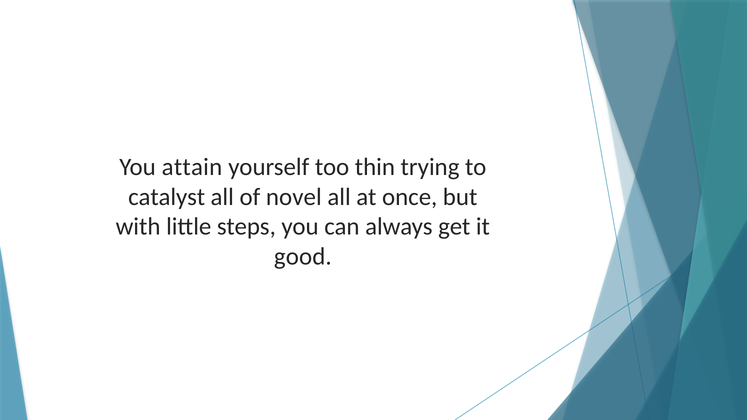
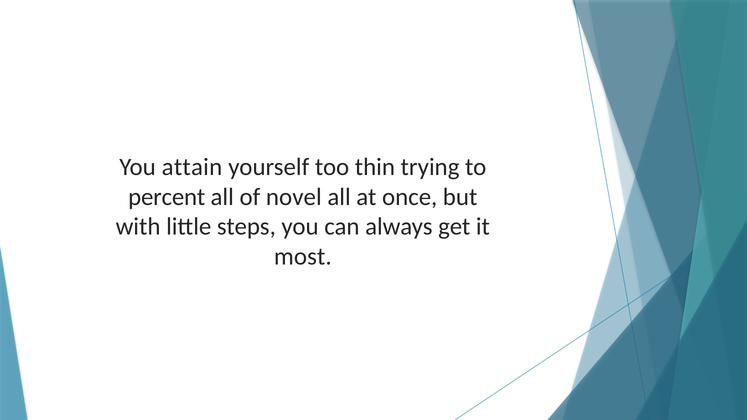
catalyst: catalyst -> percent (167, 197)
good: good -> most (303, 257)
